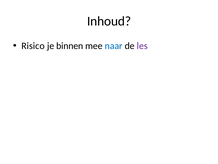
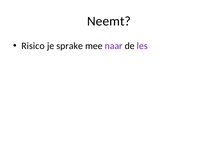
Inhoud: Inhoud -> Neemt (109, 21)
binnen: binnen -> sprake (70, 46)
naar colour: blue -> purple (114, 46)
